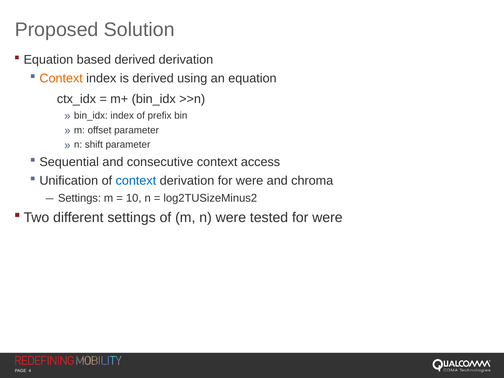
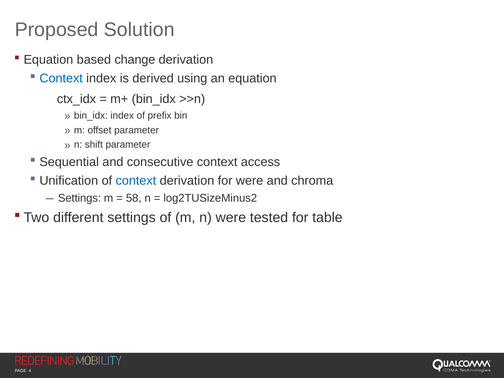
based derived: derived -> change (135, 60)
Context colour: orange -> blue (61, 78)
10: 10 -> 58 (134, 198)
tested for were: were -> table (327, 217)
